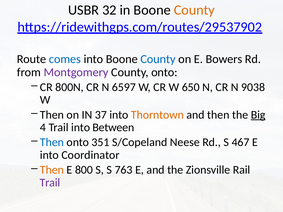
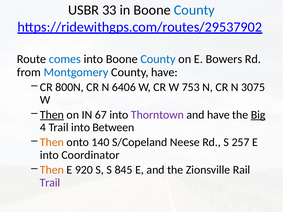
32: 32 -> 33 (109, 10)
County colour: orange -> blue (194, 10)
Montgomery colour: purple -> blue (76, 72)
County onto: onto -> have (164, 72)
6597: 6597 -> 6406 (124, 87)
650: 650 -> 753 (191, 87)
9038: 9038 -> 3075 (253, 87)
Then underline: none -> present (52, 115)
37: 37 -> 67 (101, 115)
Thorntown colour: orange -> purple (157, 115)
and then: then -> have (218, 115)
Then colour: blue -> orange (52, 142)
351: 351 -> 140 (101, 142)
467: 467 -> 257 (241, 142)
800: 800 -> 920 (84, 170)
763: 763 -> 845 (124, 170)
